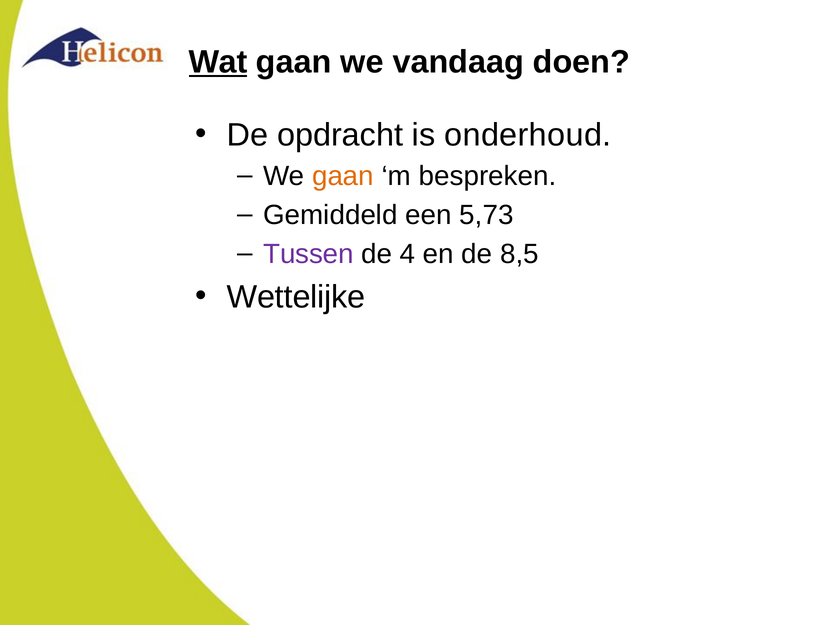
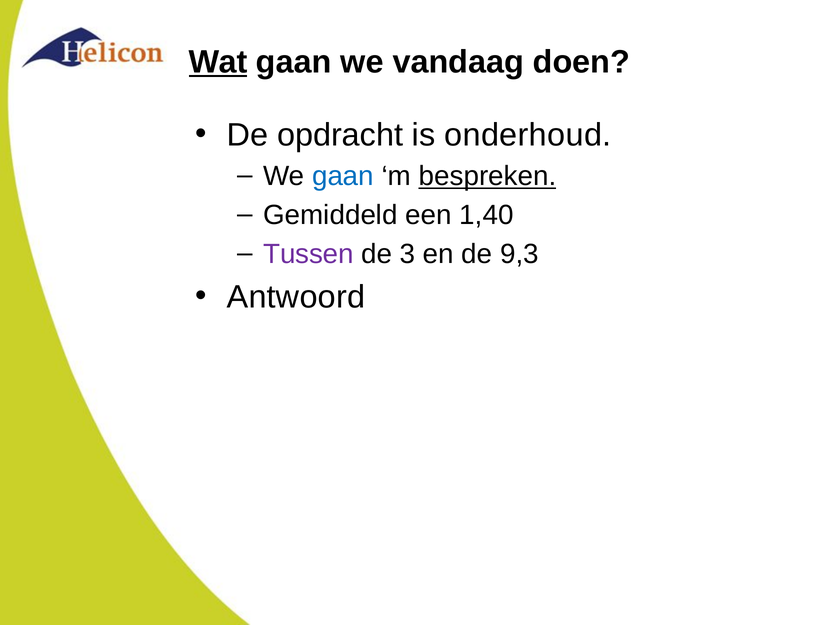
gaan colour: orange -> blue (343, 176)
bespreken underline: none -> present (487, 176)
5,73: 5,73 -> 1,40 (486, 215)
4: 4 -> 3 (407, 254)
8,5: 8,5 -> 9,3 (519, 254)
Wettelijke: Wettelijke -> Antwoord (296, 297)
